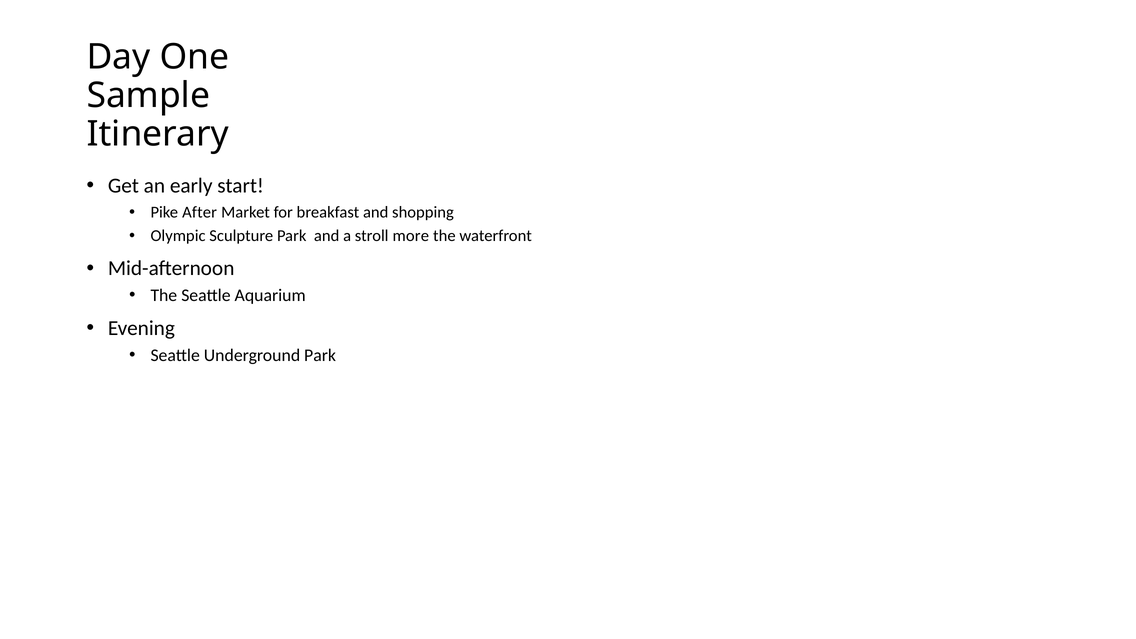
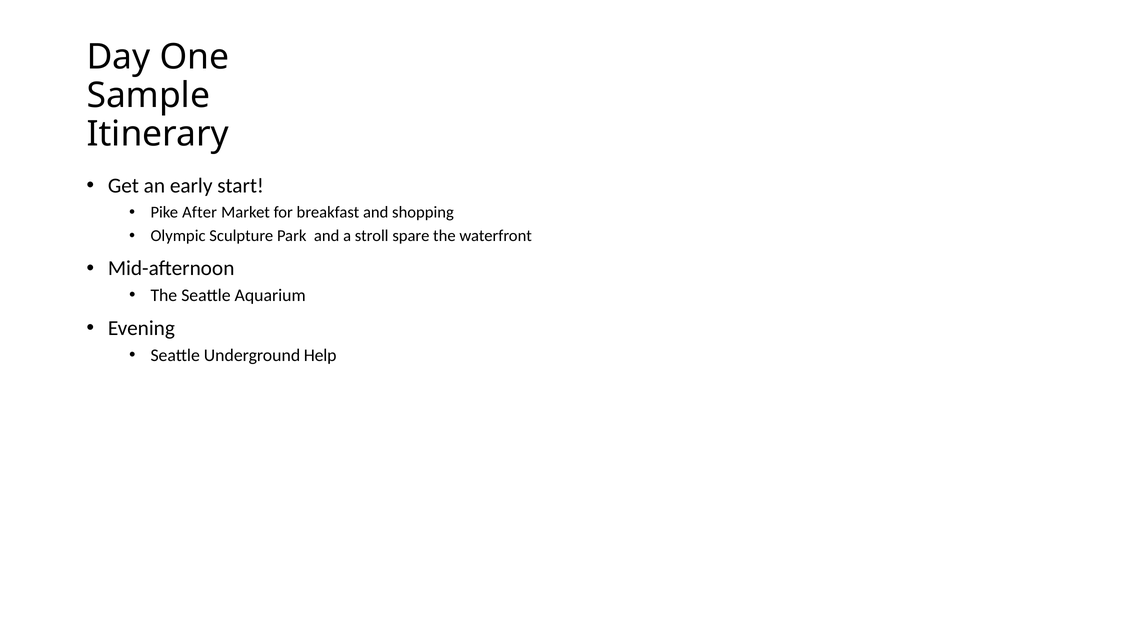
more: more -> spare (411, 236)
Underground Park: Park -> Help (320, 355)
